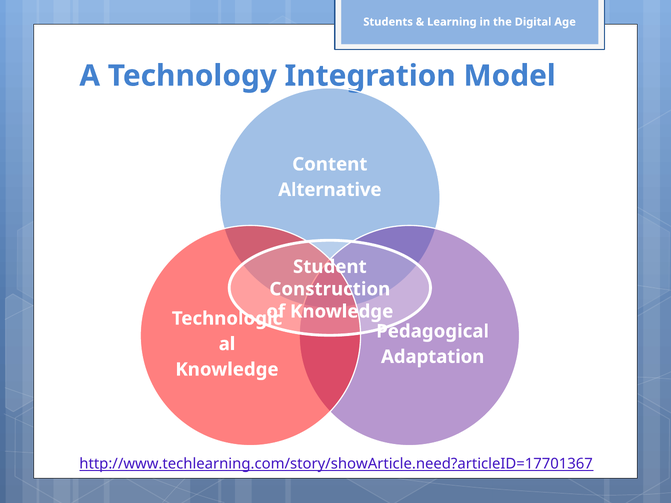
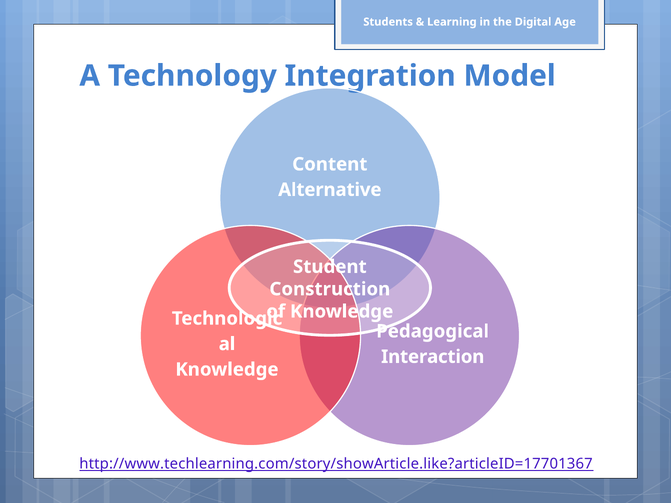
Adaptation: Adaptation -> Interaction (433, 357)
http://www.techlearning.com/story/showArticle.need?articleID=17701367: http://www.techlearning.com/story/showArticle.need?articleID=17701367 -> http://www.techlearning.com/story/showArticle.like?articleID=17701367 (336, 464)
